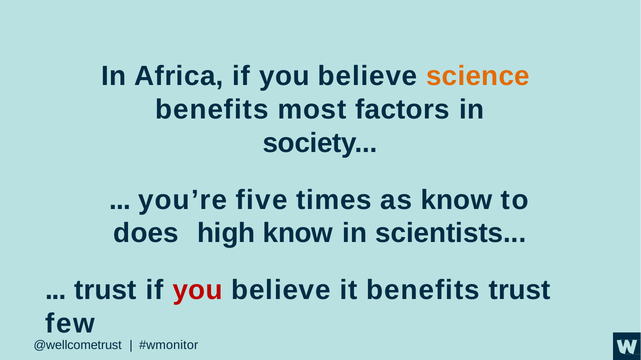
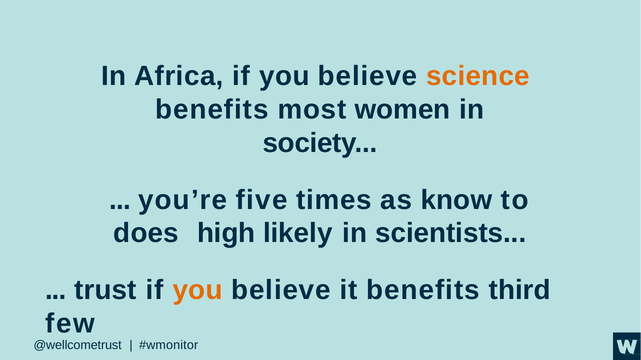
factors: factors -> women (403, 110)
high know: know -> likely (298, 233)
you colour: red -> orange (198, 290)
benefits trust: trust -> third (520, 290)
